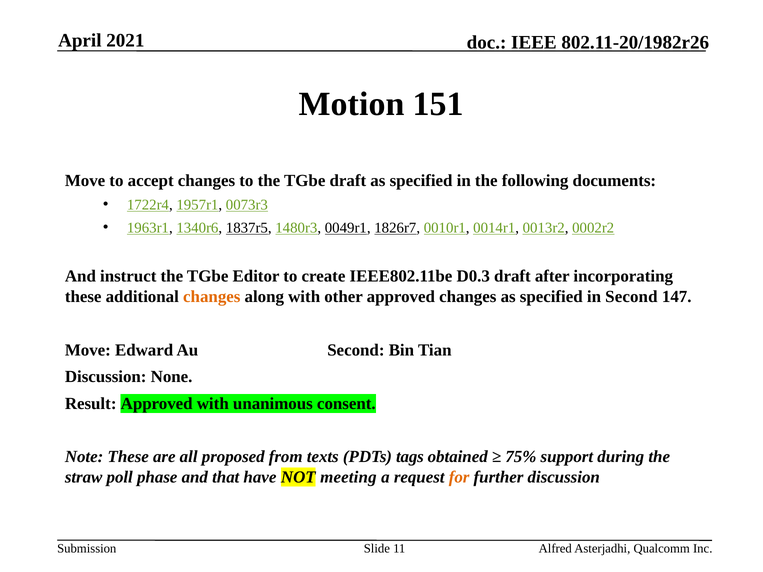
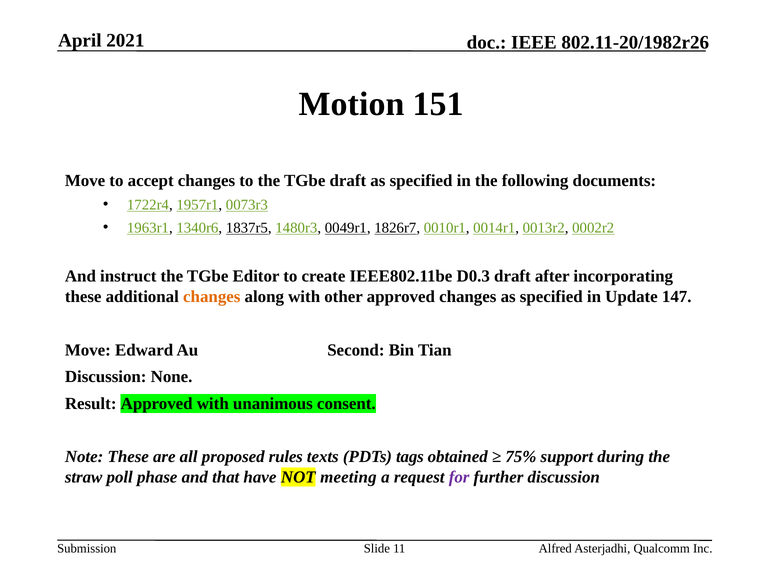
in Second: Second -> Update (631, 297)
from: from -> rules (286, 457)
for colour: orange -> purple (459, 477)
